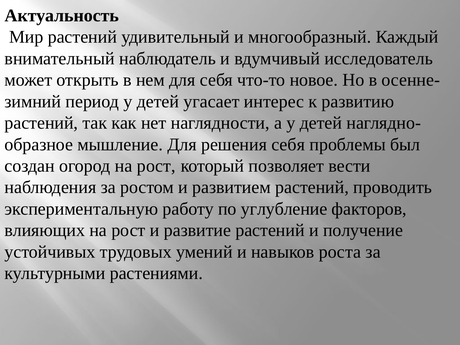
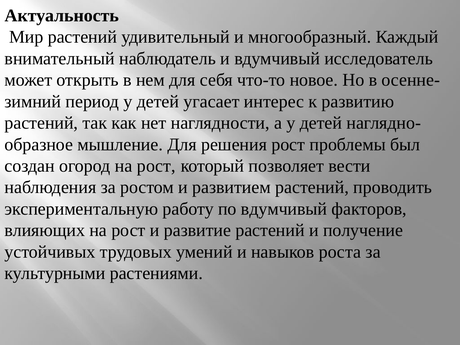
решения себя: себя -> рост (288, 144)
по углубление: углубление -> вдумчивый (284, 209)
